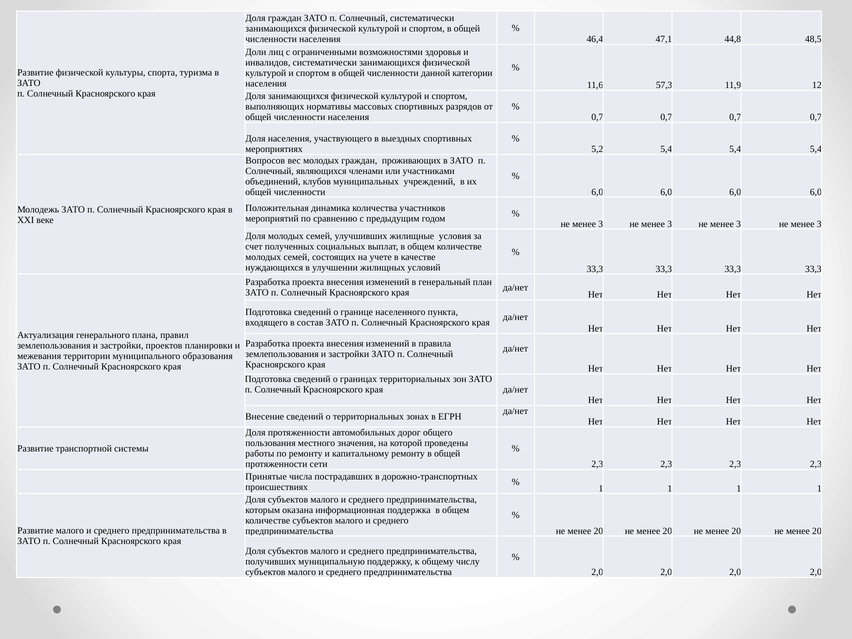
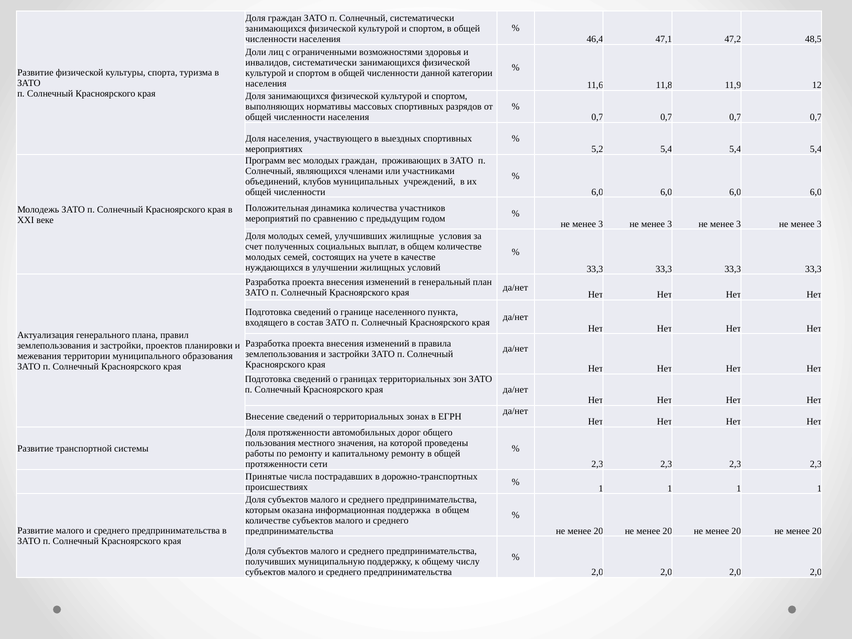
44,8: 44,8 -> 47,2 (733, 39)
57,3: 57,3 -> 11,8 (664, 85)
Вопросов: Вопросов -> Программ (265, 160)
